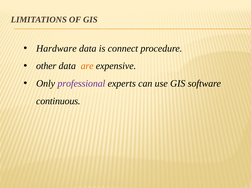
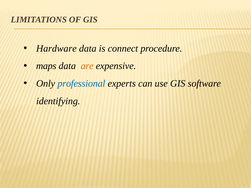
other: other -> maps (46, 66)
professional colour: purple -> blue (81, 84)
continuous: continuous -> identifying (58, 101)
